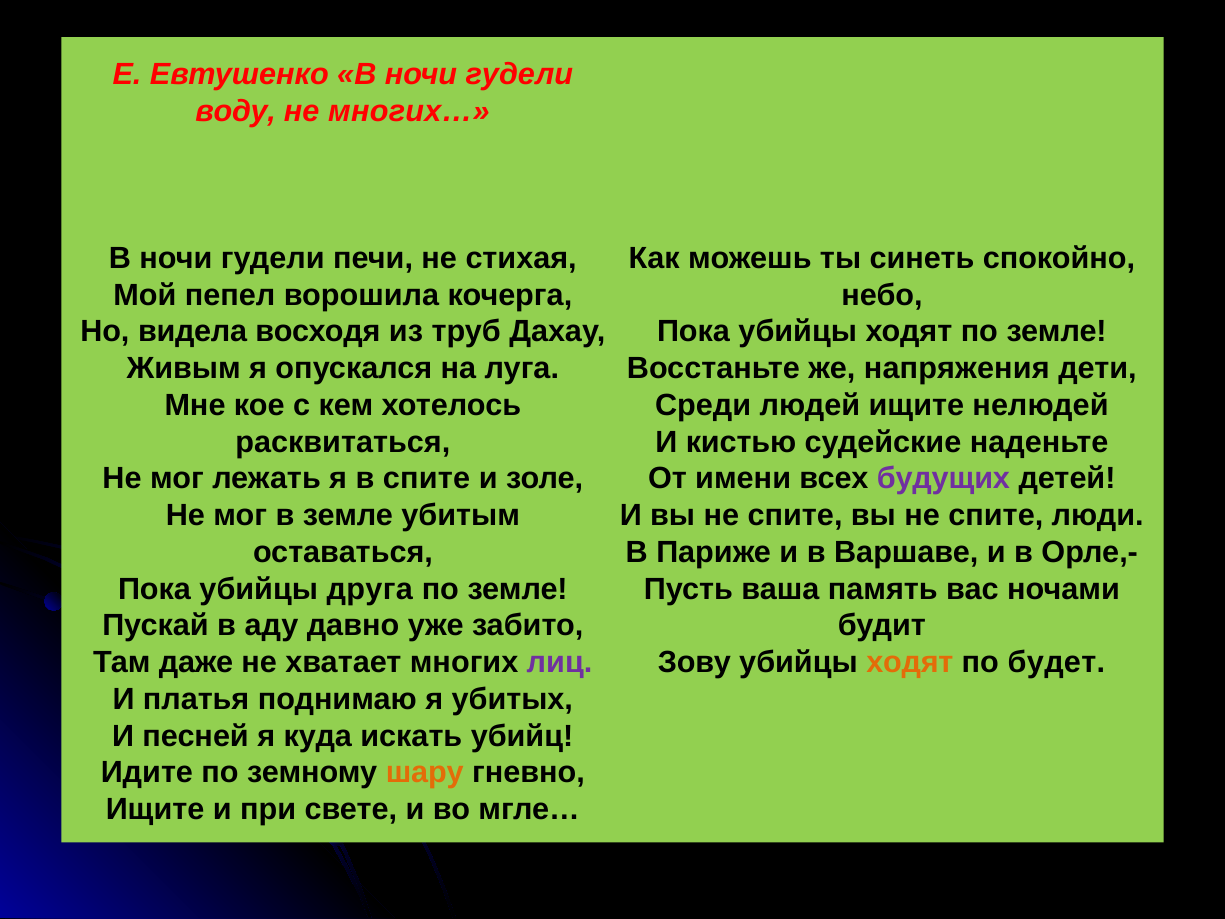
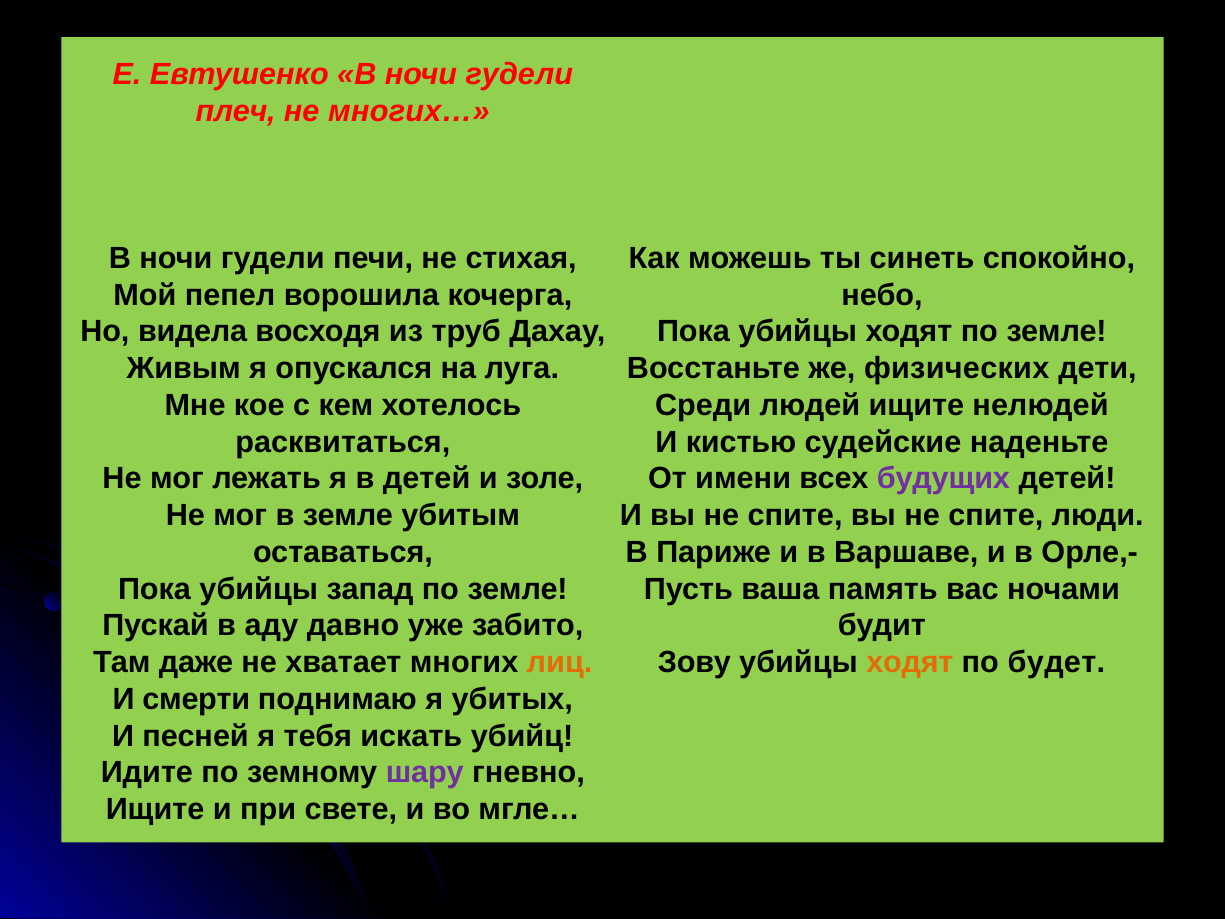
воду: воду -> плеч (236, 111)
напряжения: напряжения -> физических (957, 368)
в спите: спите -> детей (427, 479)
друга: друга -> запад (370, 589)
лиц colour: purple -> orange (560, 662)
платья: платья -> смерти (196, 699)
куда: куда -> тебя (318, 736)
шару colour: orange -> purple (425, 773)
